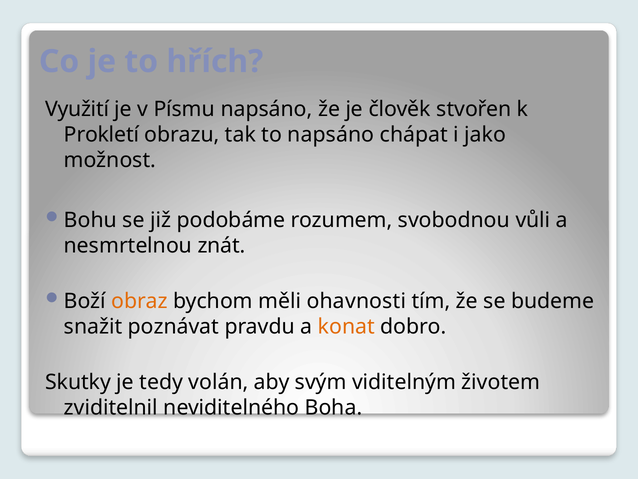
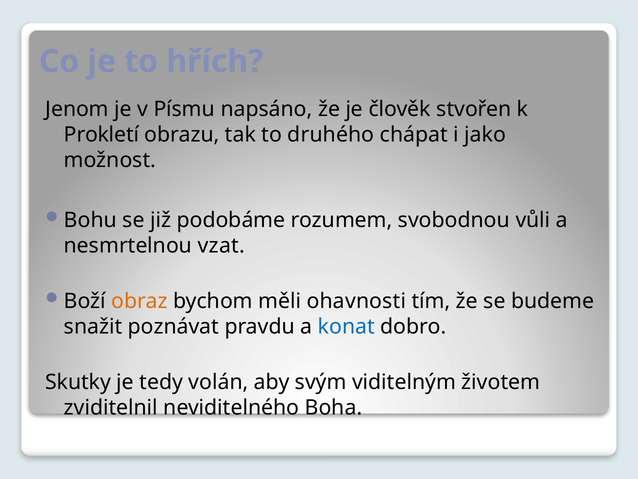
Využití: Využití -> Jenom (77, 109)
to napsáno: napsáno -> druhého (331, 135)
znát: znát -> vzat (221, 245)
konat colour: orange -> blue (346, 326)
